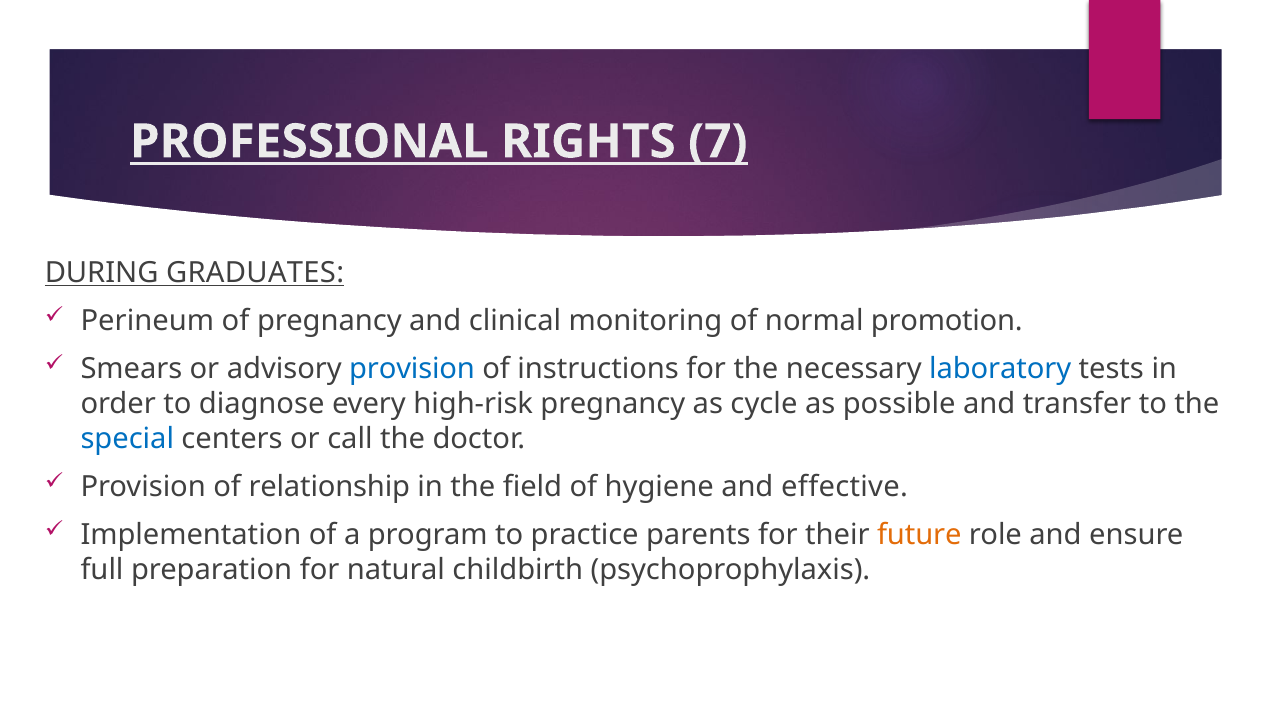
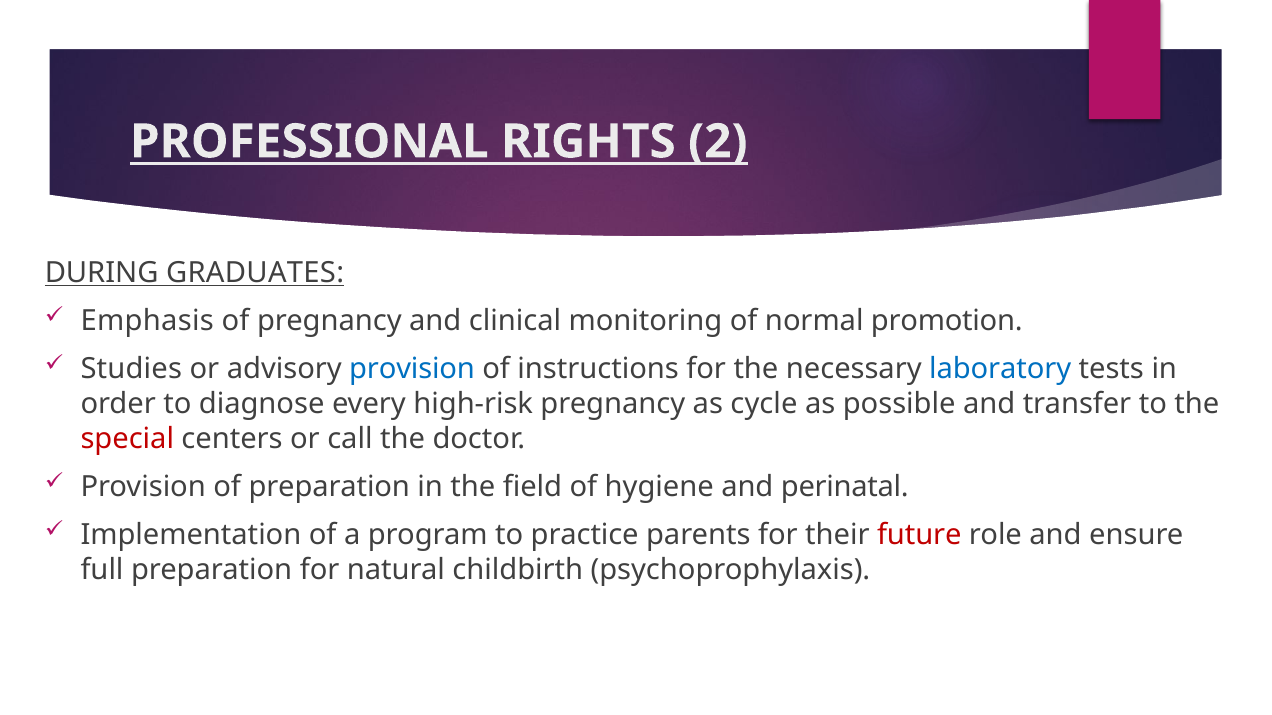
7: 7 -> 2 (718, 142)
Perineum: Perineum -> Emphasis (147, 321)
Smears: Smears -> Studies (131, 369)
special colour: blue -> red (127, 439)
of relationship: relationship -> preparation (329, 487)
effective: effective -> perinatal (845, 487)
future colour: orange -> red (919, 535)
